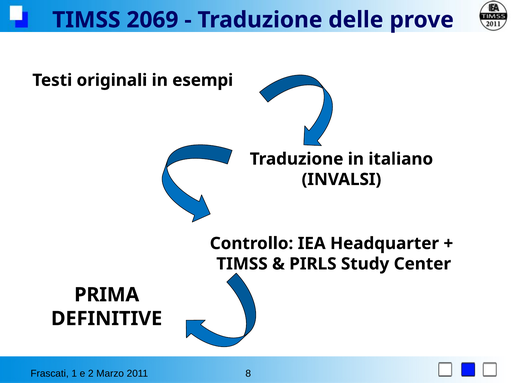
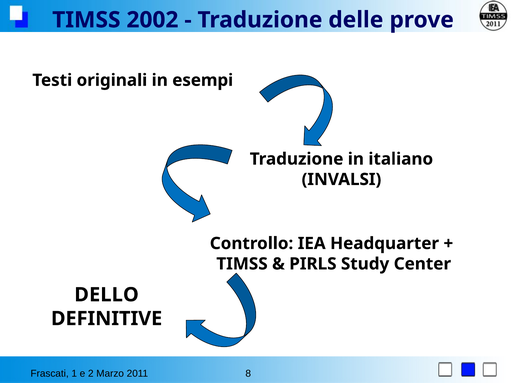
2069: 2069 -> 2002 (152, 20)
PRIMA: PRIMA -> DELLO (107, 295)
